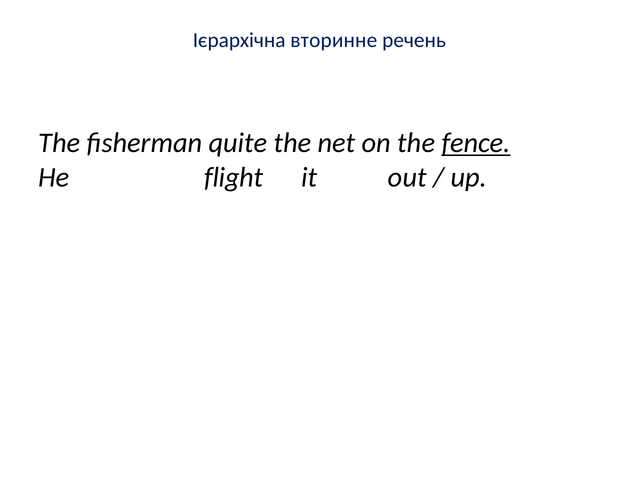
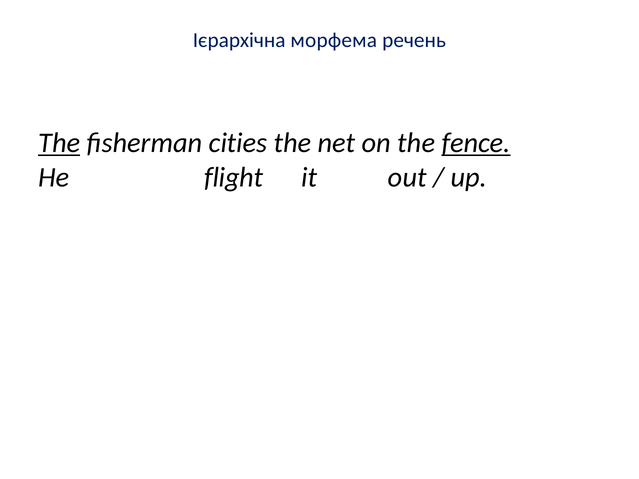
вторинне: вторинне -> морфема (334, 40)
The underline: none -> present (59, 143)
quite: quite -> cities (238, 143)
